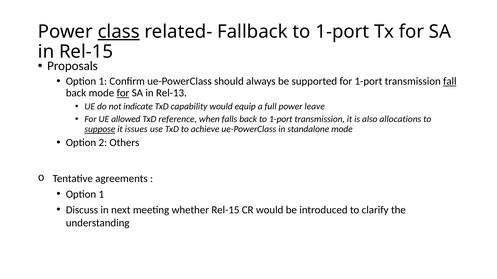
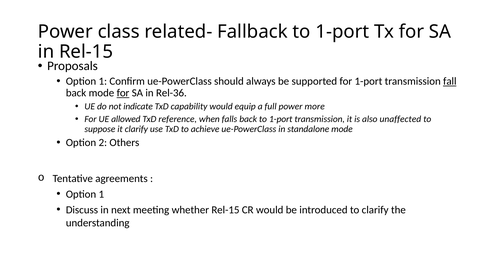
class underline: present -> none (119, 32)
Rel-13: Rel-13 -> Rel-36 (171, 93)
leave: leave -> more (315, 107)
allocations: allocations -> unaffected (400, 119)
suppose underline: present -> none (100, 129)
it issues: issues -> clarify (136, 129)
